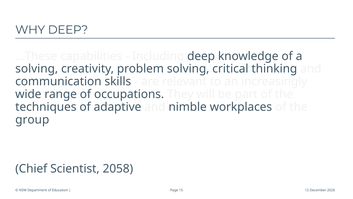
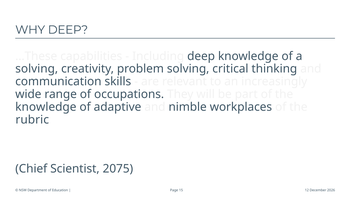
techniques: techniques -> knowledge (46, 107)
group: group -> rubric (32, 119)
2058: 2058 -> 2075 (118, 168)
